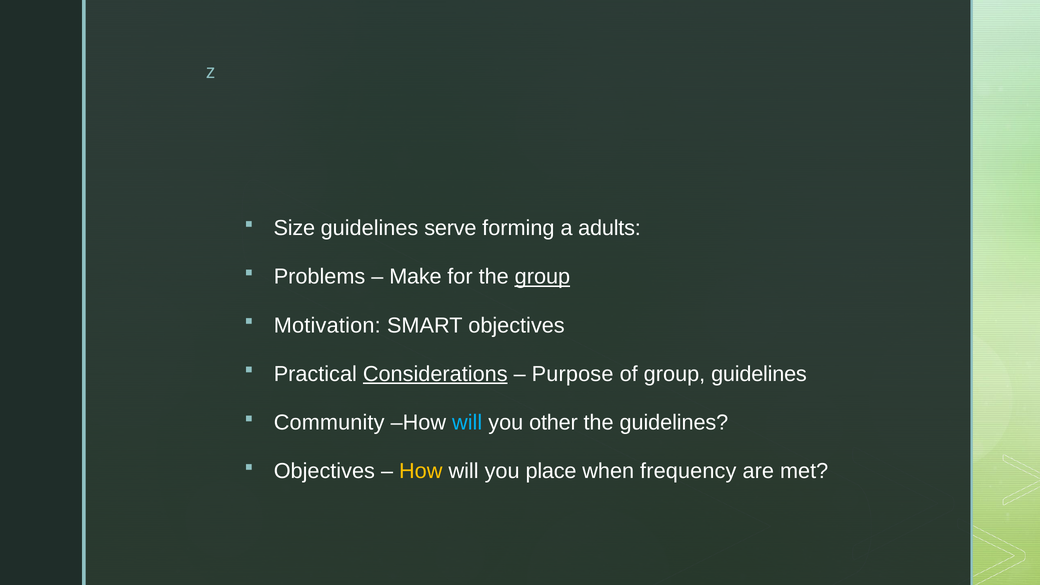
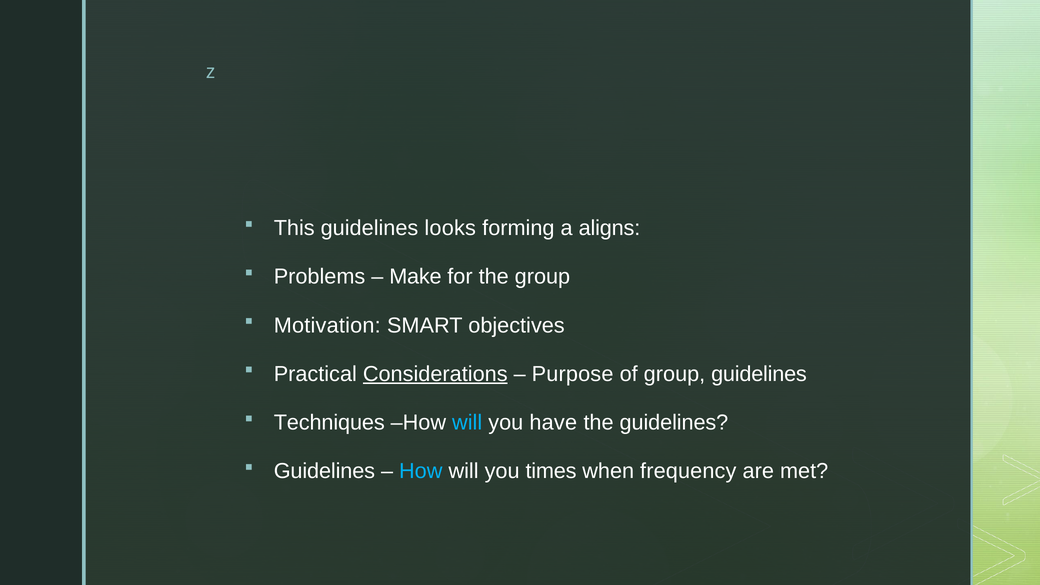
Size: Size -> This (294, 228)
serve: serve -> looks (450, 228)
adults: adults -> aligns (609, 228)
group underline: present -> none (542, 277)
Community: Community -> Techniques (329, 422)
other: other -> have (553, 422)
Objectives: Objectives -> Guidelines (324, 471)
How colour: yellow -> light blue (421, 471)
place: place -> times (551, 471)
